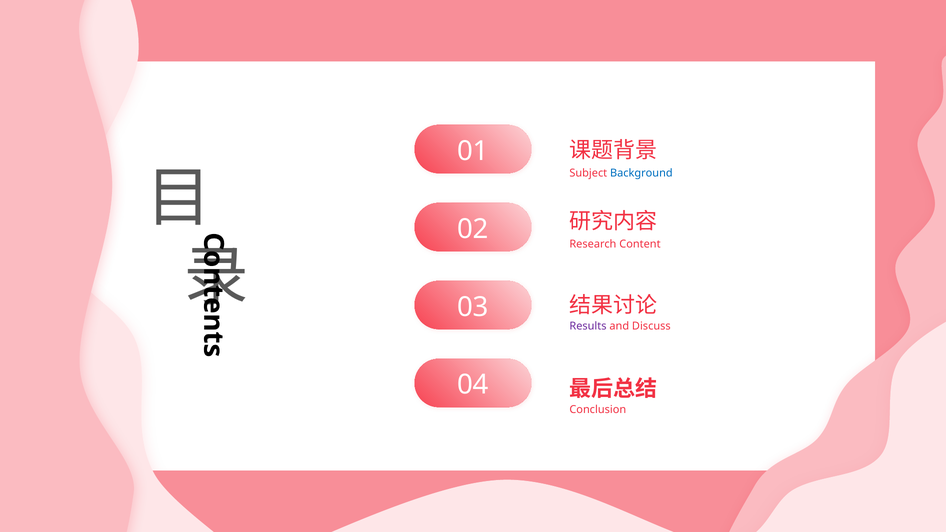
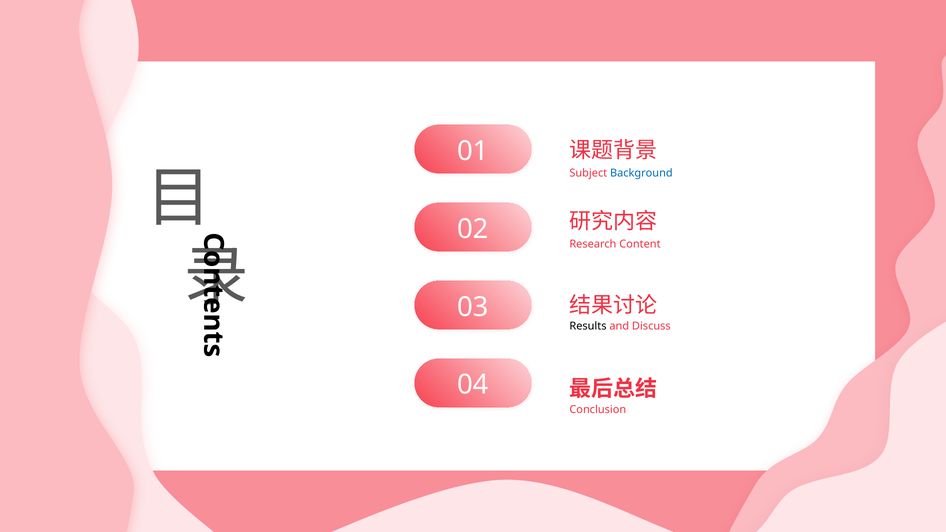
Results colour: purple -> black (588, 326)
